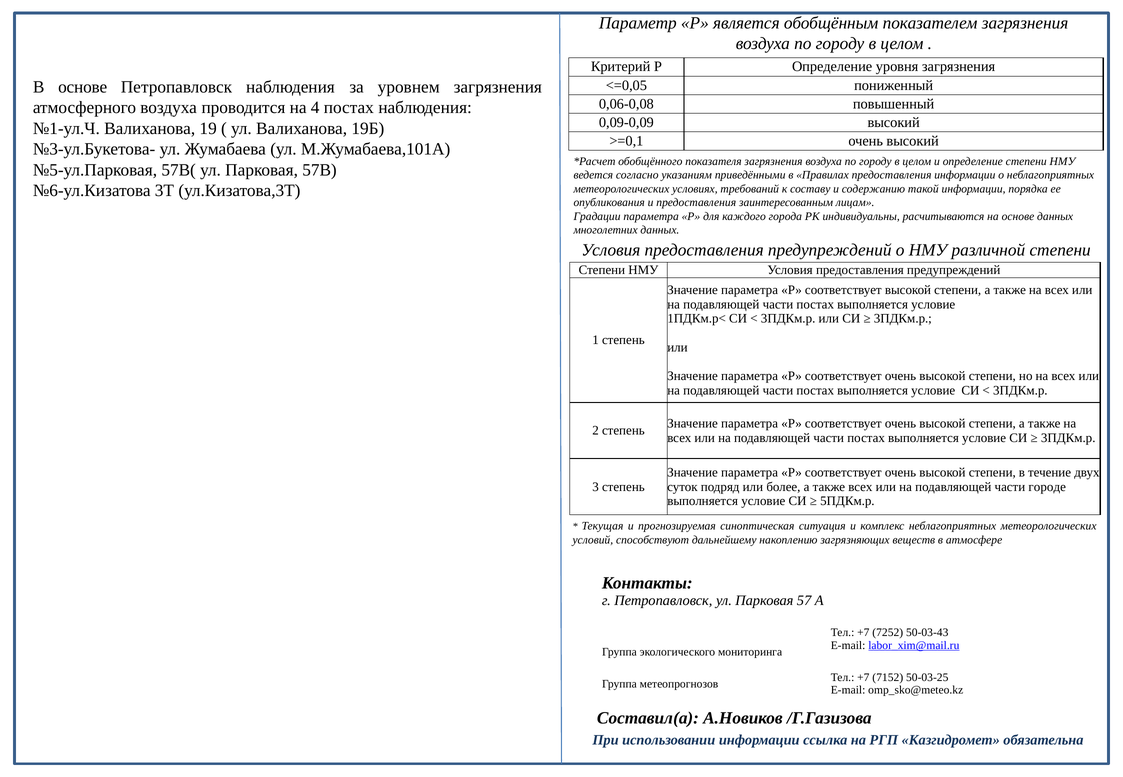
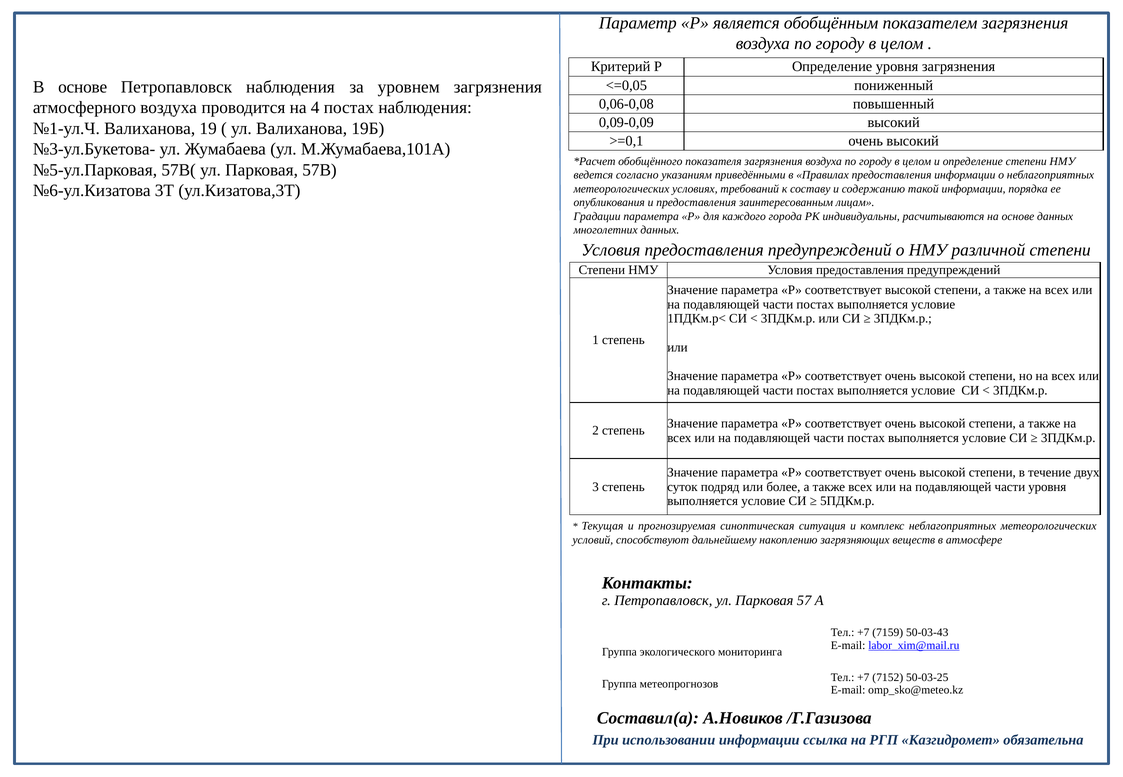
части городе: городе -> уровня (1047, 487)
7252: 7252 -> 7159 (888, 633)
